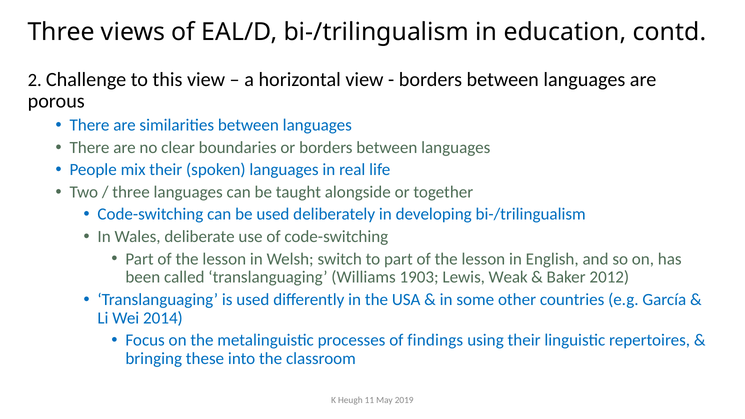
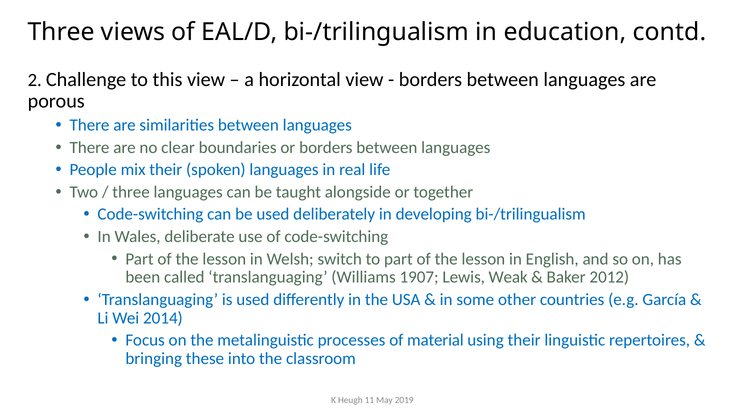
1903: 1903 -> 1907 (419, 277)
findings: findings -> material (435, 340)
